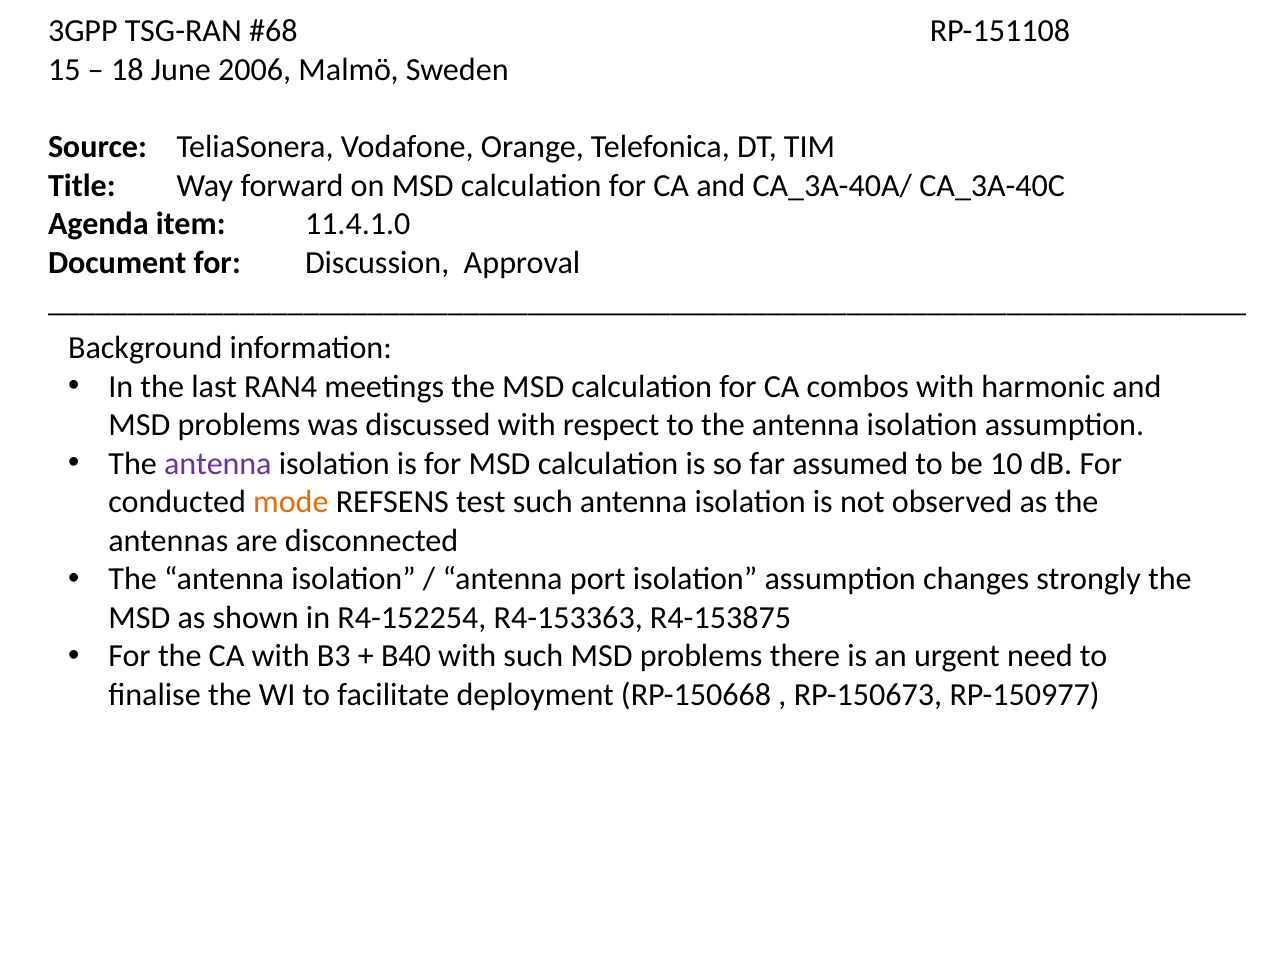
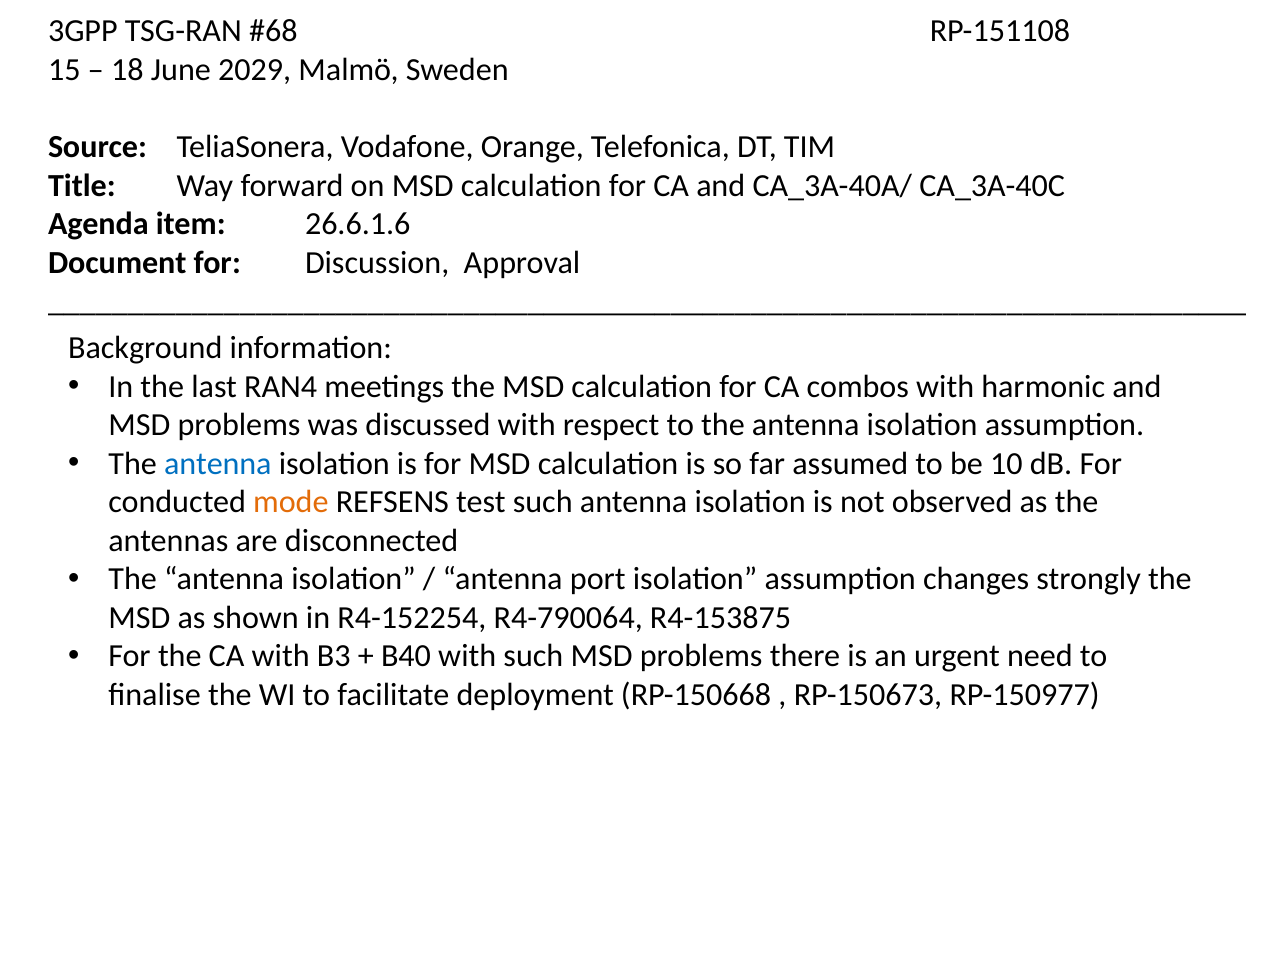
2006: 2006 -> 2029 (255, 70)
11.4.1.0: 11.4.1.0 -> 26.6.1.6 (358, 224)
antenna colour: purple -> blue (218, 463)
R4-153363: R4-153363 -> R4-790064 (568, 618)
